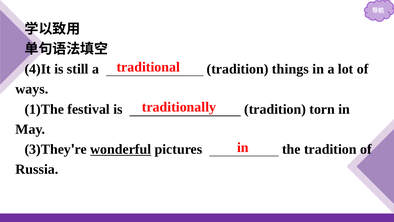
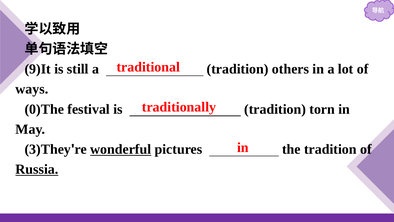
4)It: 4)It -> 9)It (38, 69)
things: things -> others (290, 69)
1)The: 1)The -> 0)The (44, 109)
Russia underline: none -> present (37, 169)
